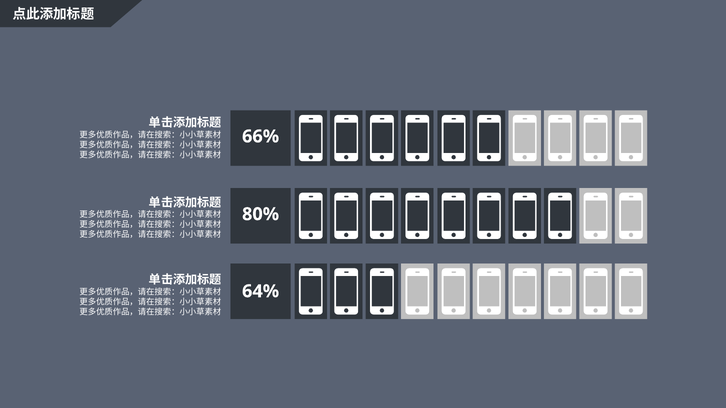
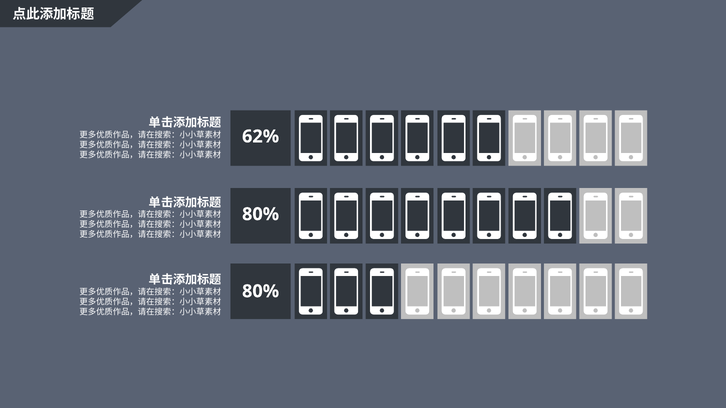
66%: 66% -> 62% (261, 137)
64%: 64% -> 80% (261, 292)
